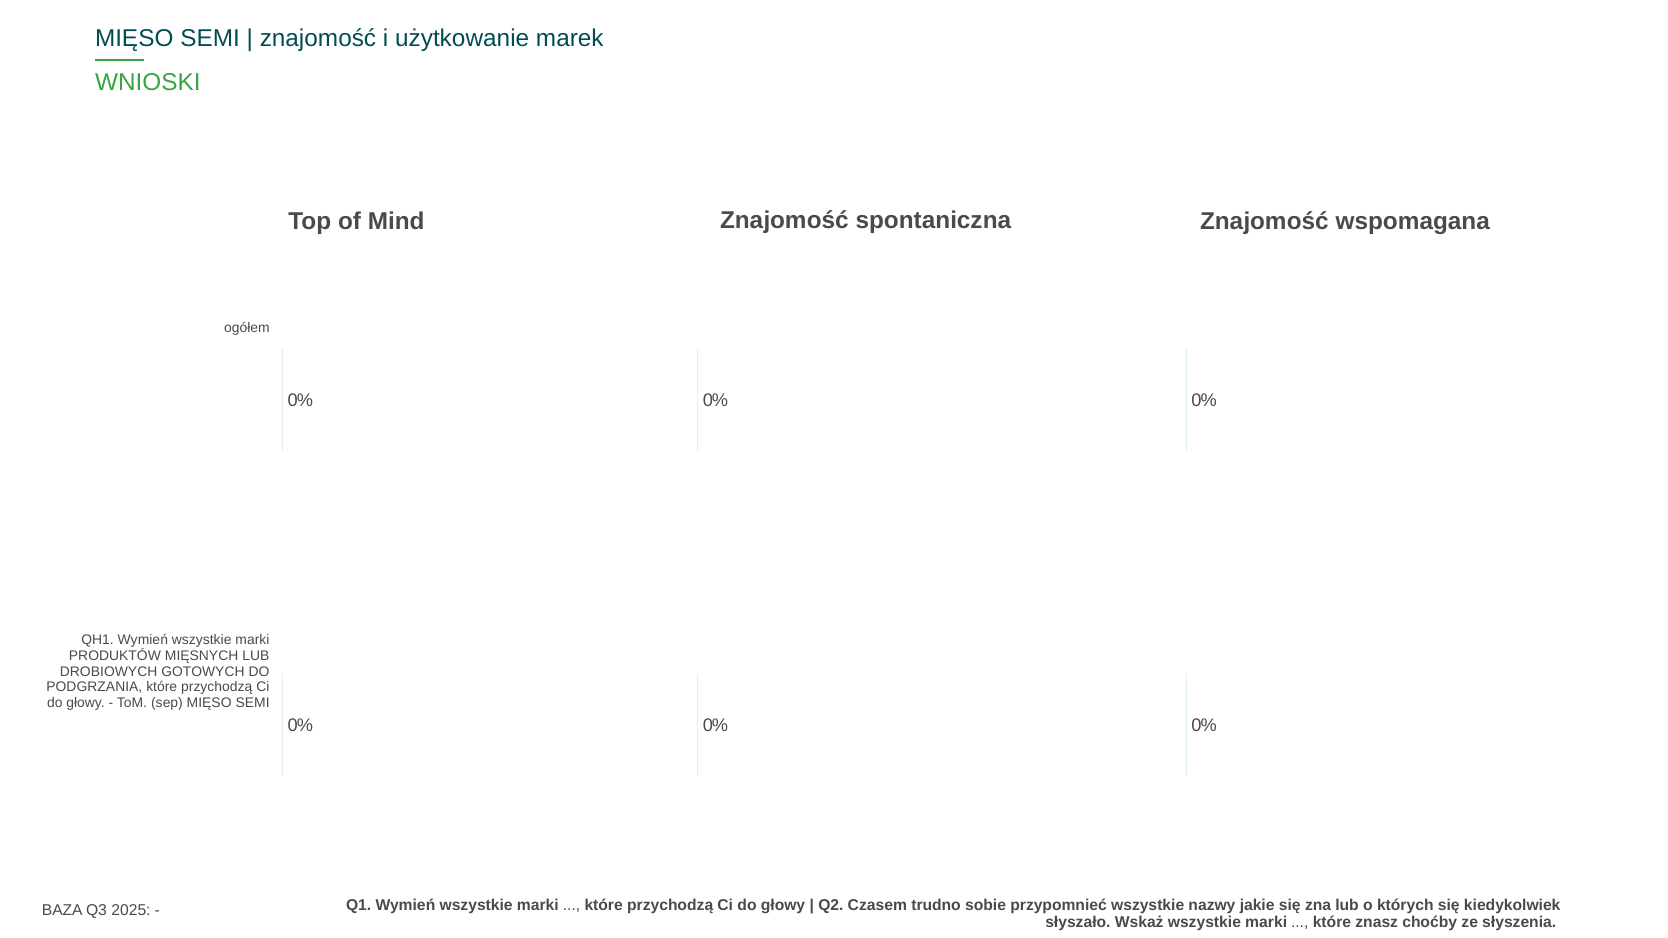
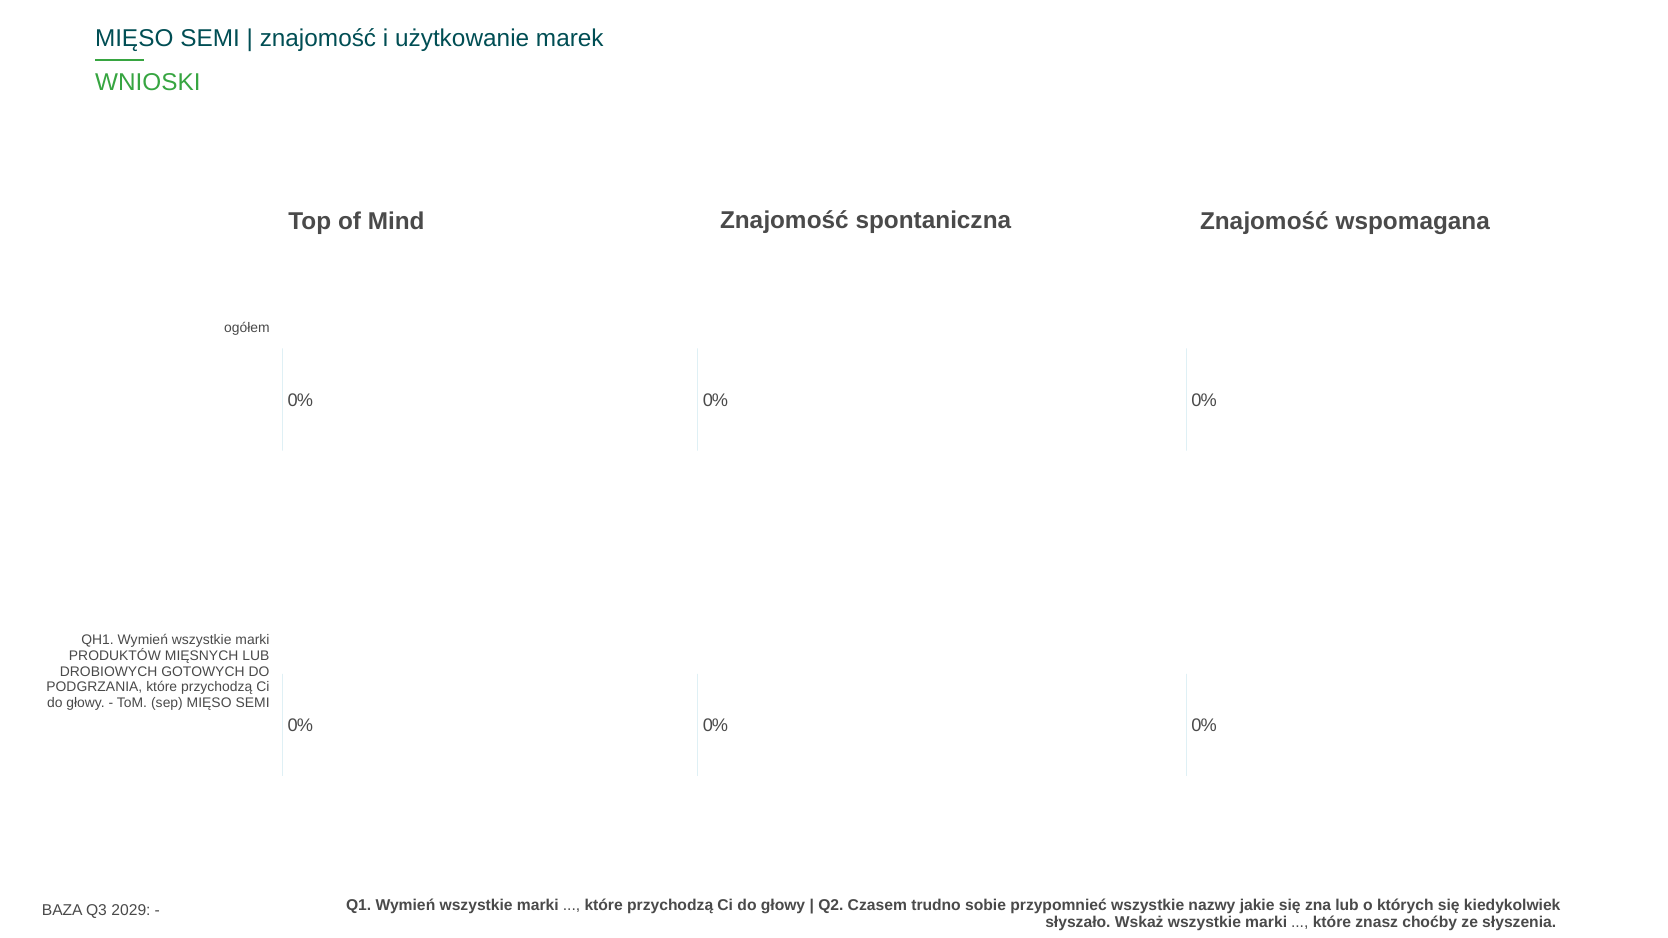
2025: 2025 -> 2029 (131, 910)
